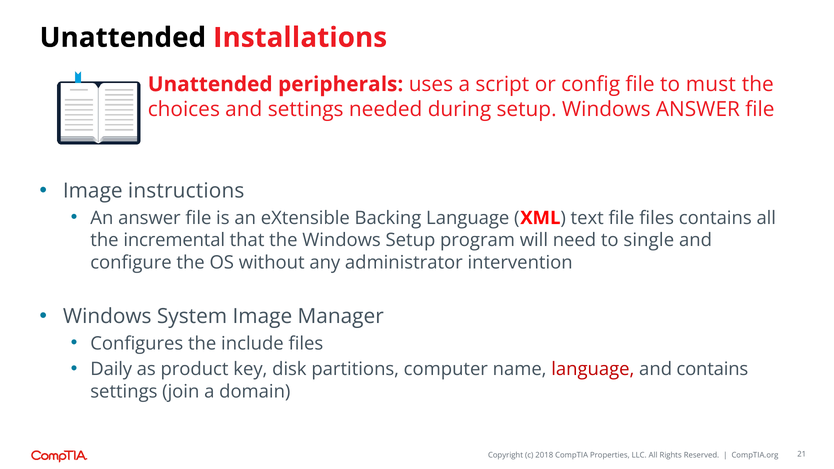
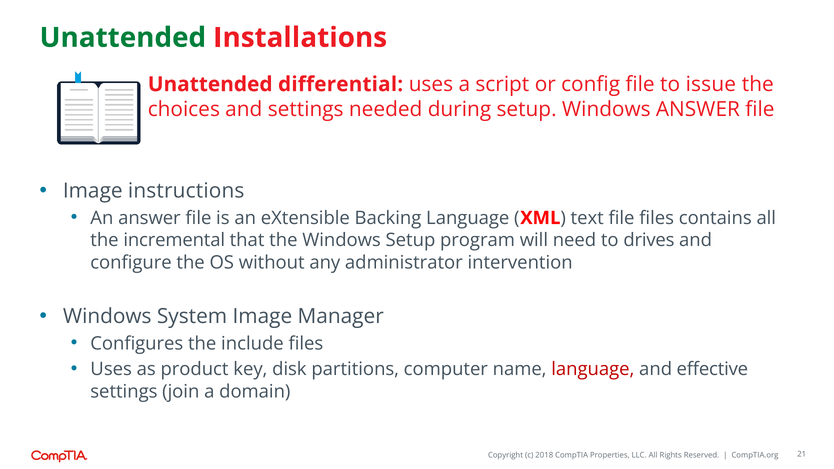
Unattended colour: black -> green (123, 38)
peripherals: peripherals -> differential (341, 84)
must: must -> issue (711, 84)
single: single -> drives (649, 240)
Daily: Daily -> Uses (111, 369)
and contains: contains -> effective (712, 369)
